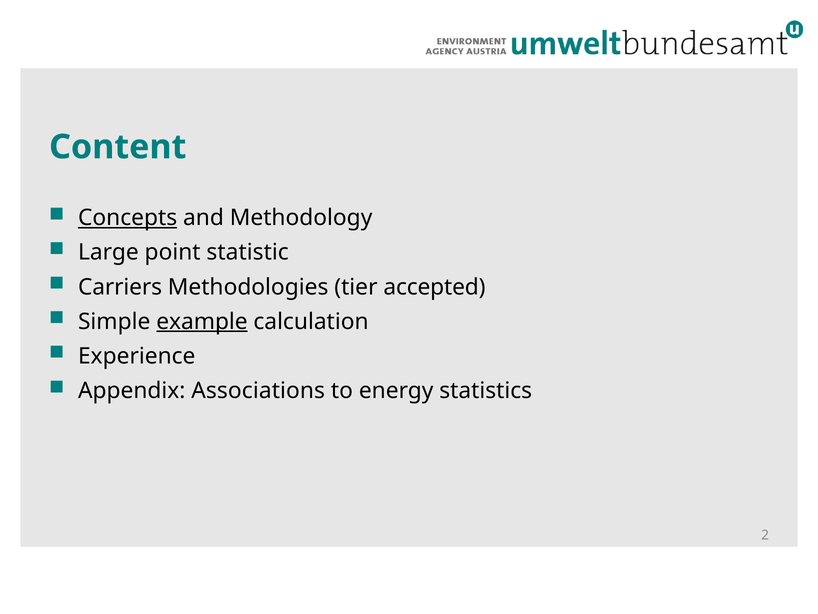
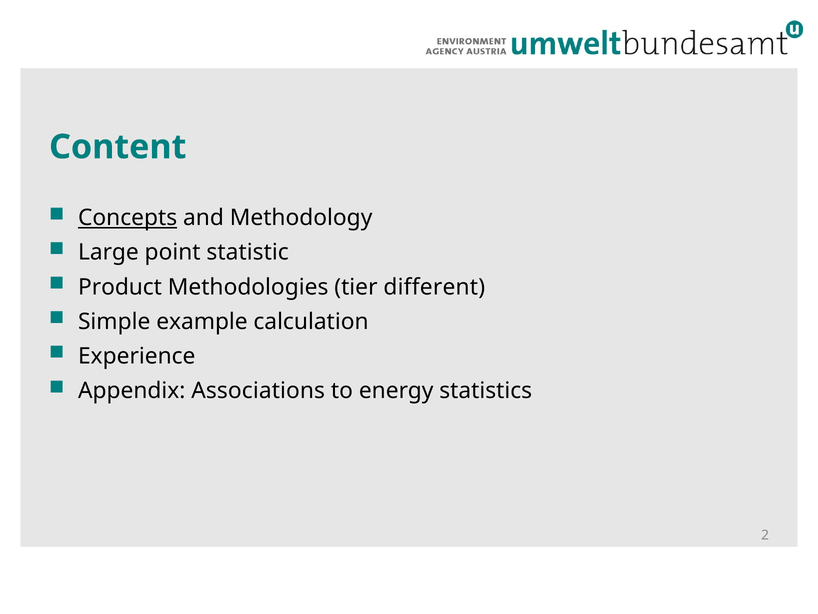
Carriers: Carriers -> Product (120, 287)
accepted: accepted -> different (434, 287)
example underline: present -> none (202, 321)
